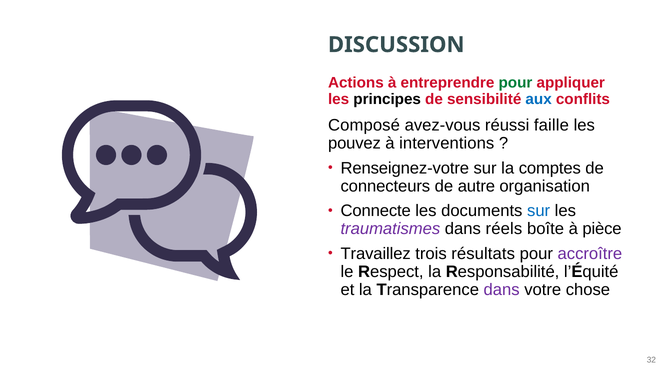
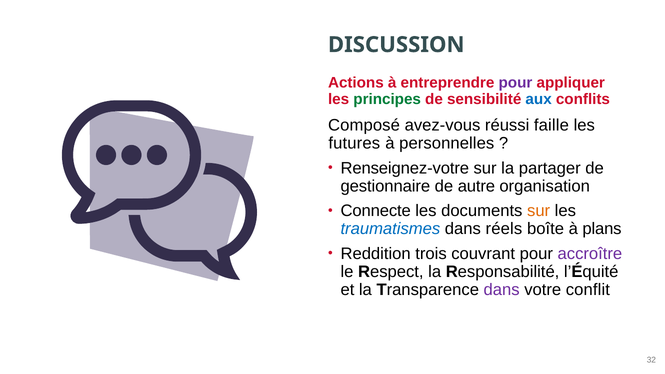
pour colour: green -> purple (515, 83)
principes colour: black -> green (387, 99)
pouvez: pouvez -> futures (354, 143)
interventions: interventions -> personnelles (447, 143)
comptes: comptes -> partager (550, 168)
connecteurs: connecteurs -> gestionnaire (385, 186)
sur colour: blue -> orange (539, 211)
traumatismes colour: purple -> blue (390, 229)
pièce: pièce -> plans (602, 229)
Travaillez: Travaillez -> Reddition (376, 254)
résultats: résultats -> couvrant (483, 254)
chose: chose -> conflit (588, 290)
